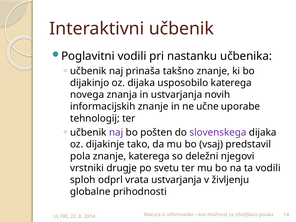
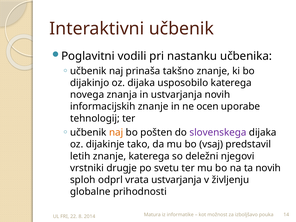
učne: učne -> ocen (207, 107)
naj colour: purple -> orange (116, 132)
pola: pola -> letih (80, 156)
ta vodili: vodili -> novih (268, 168)
